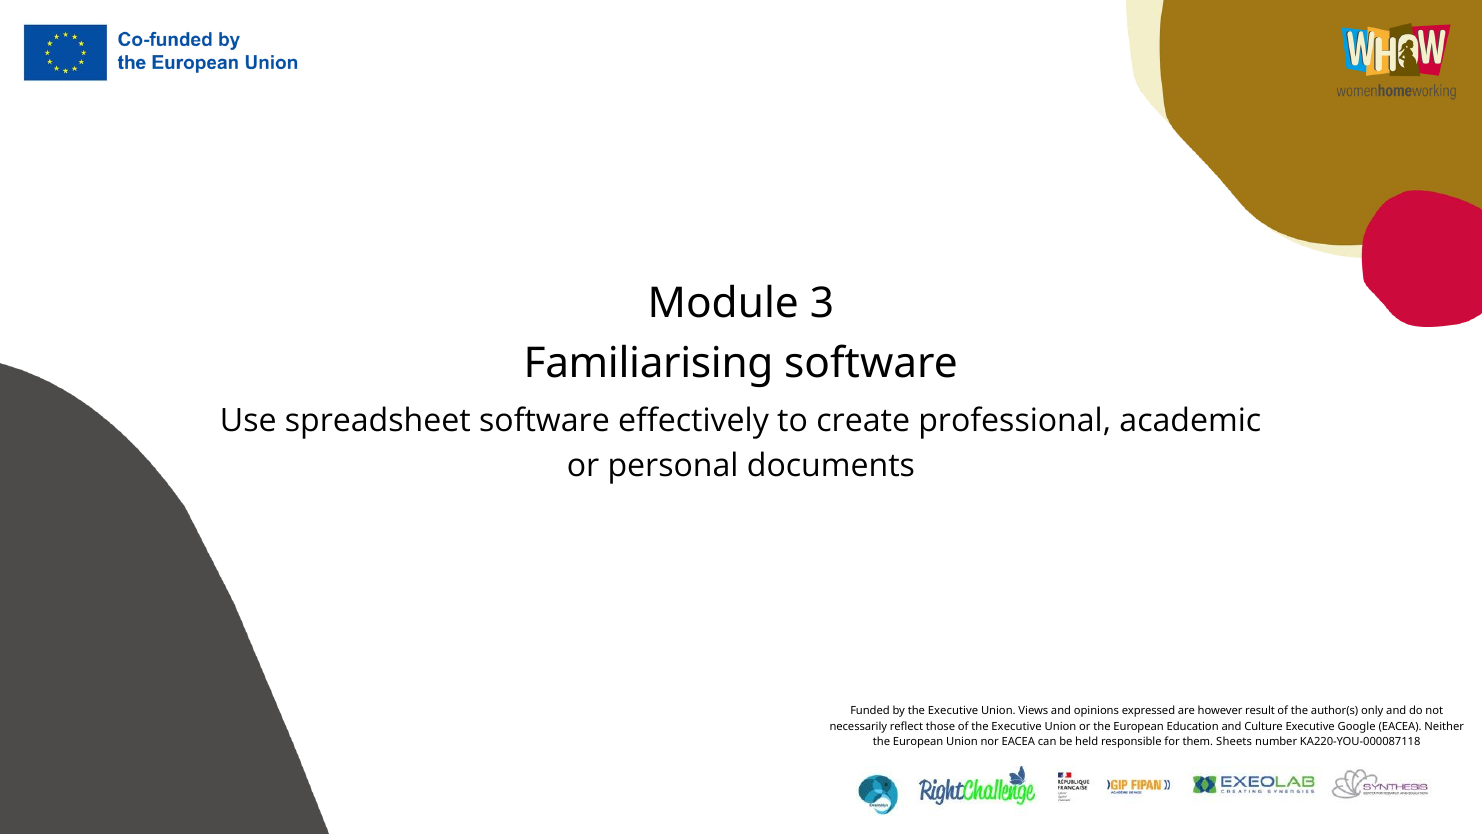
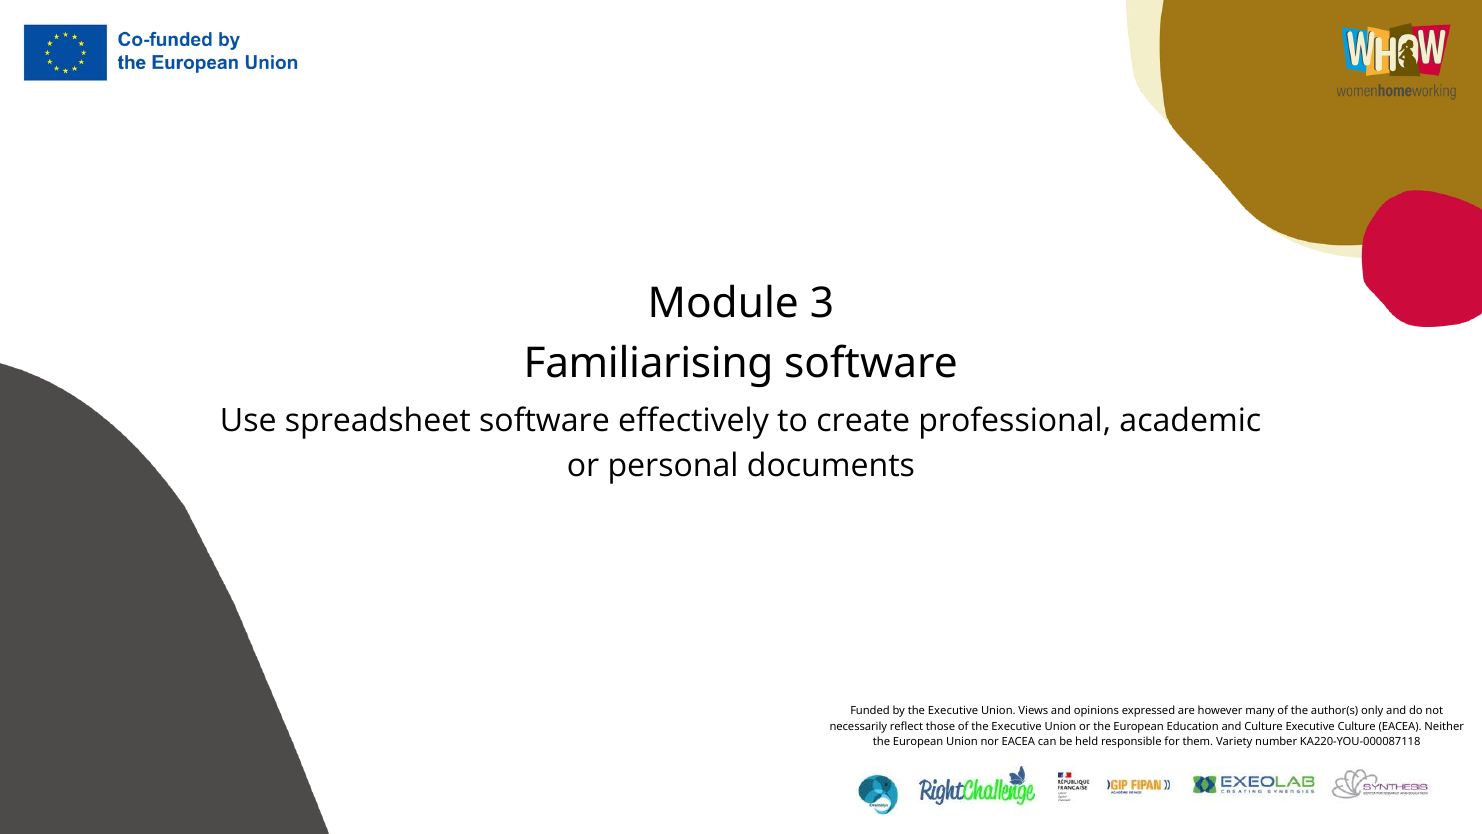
result: result -> many (1260, 711)
Executive Google: Google -> Culture (1357, 726)
Sheets: Sheets -> Variety (1234, 742)
